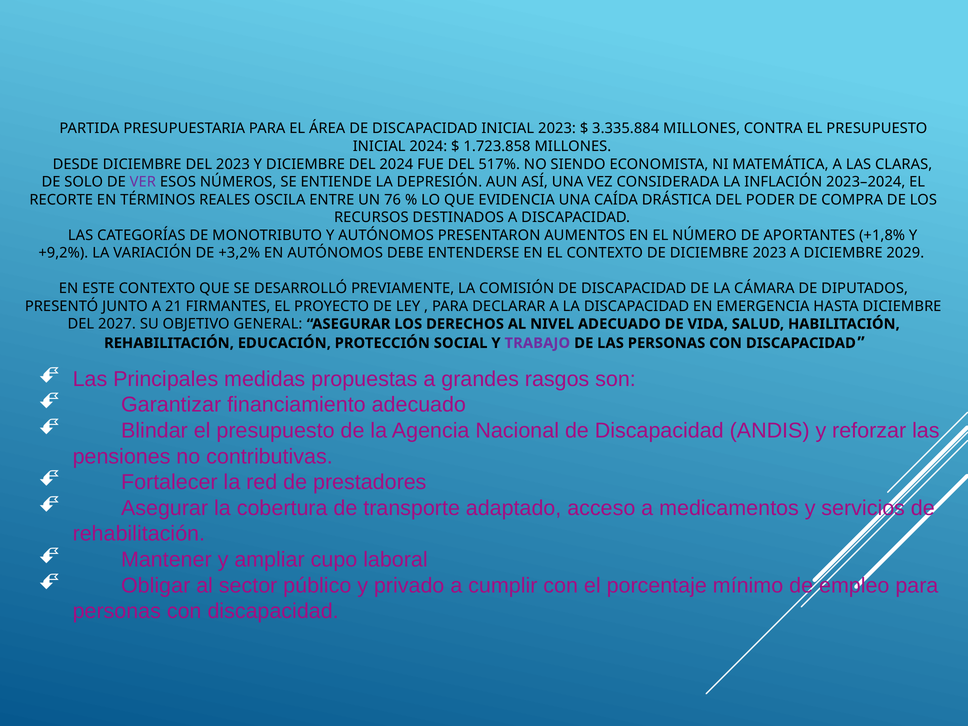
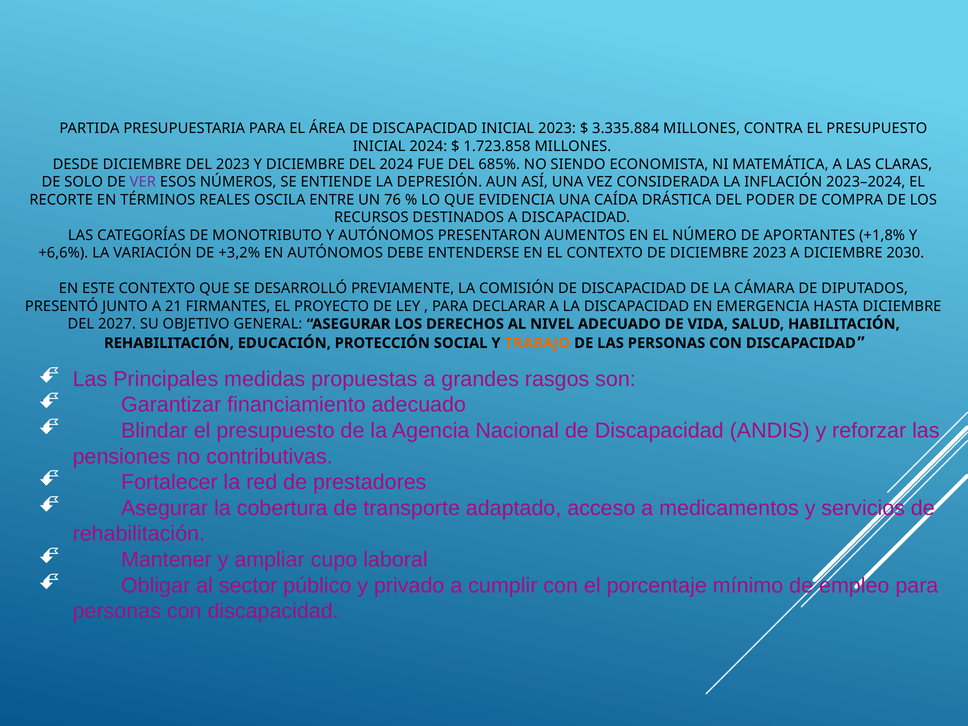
517%: 517% -> 685% (499, 164)
+9,2%: +9,2% -> +6,6% (63, 253)
2029: 2029 -> 2030 (905, 253)
TRABAJO colour: purple -> orange (537, 343)
